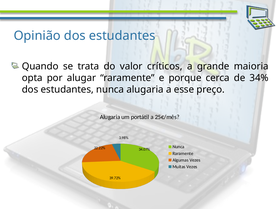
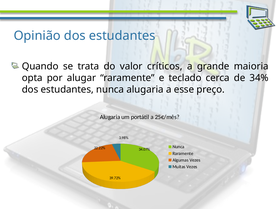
porque: porque -> teclado (185, 78)
